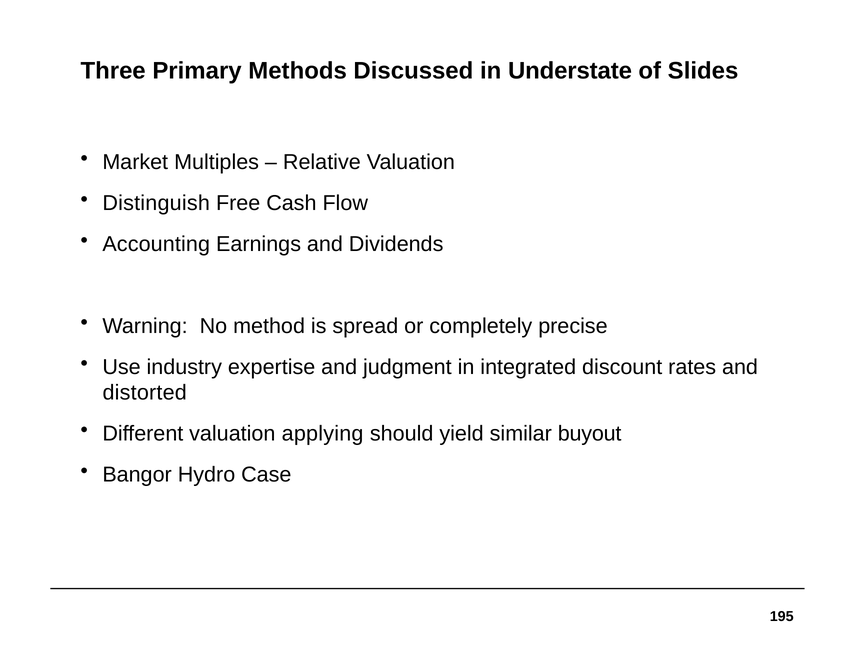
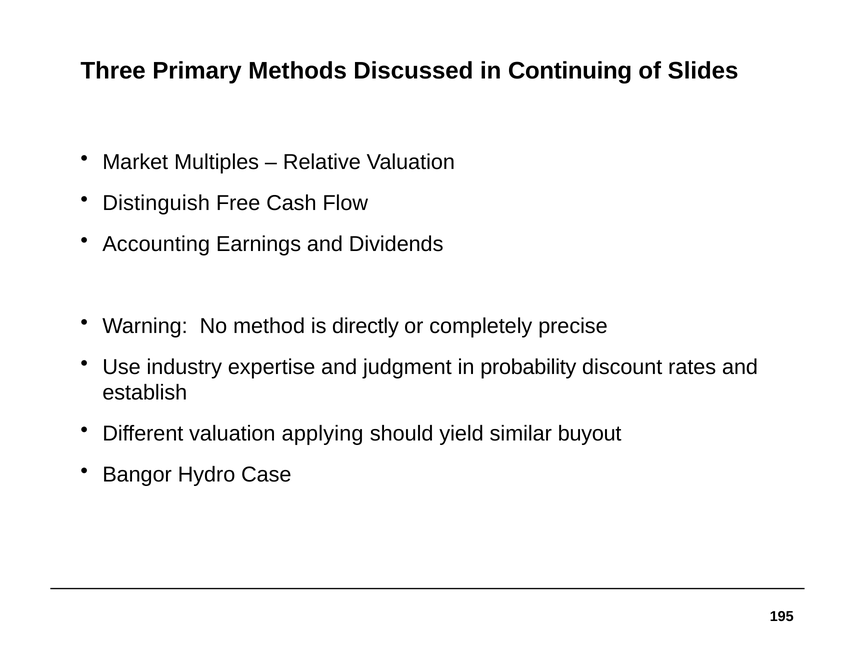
Understate: Understate -> Continuing (570, 71)
spread: spread -> directly (365, 326)
integrated: integrated -> probability (528, 367)
distorted: distorted -> establish (145, 393)
